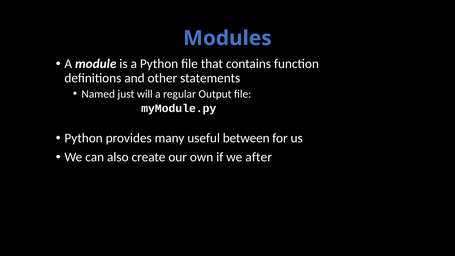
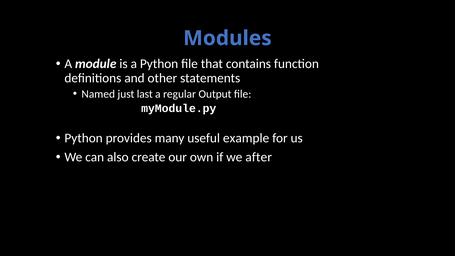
will: will -> last (145, 94)
between: between -> example (246, 138)
